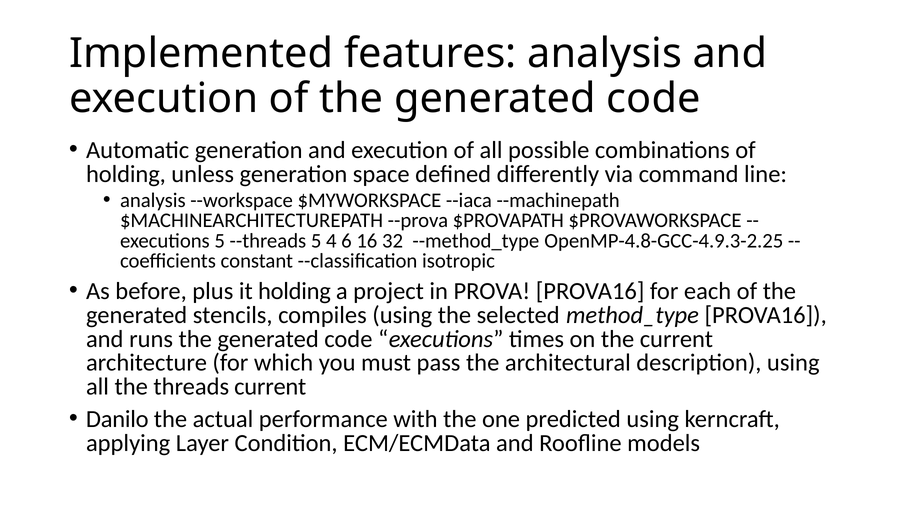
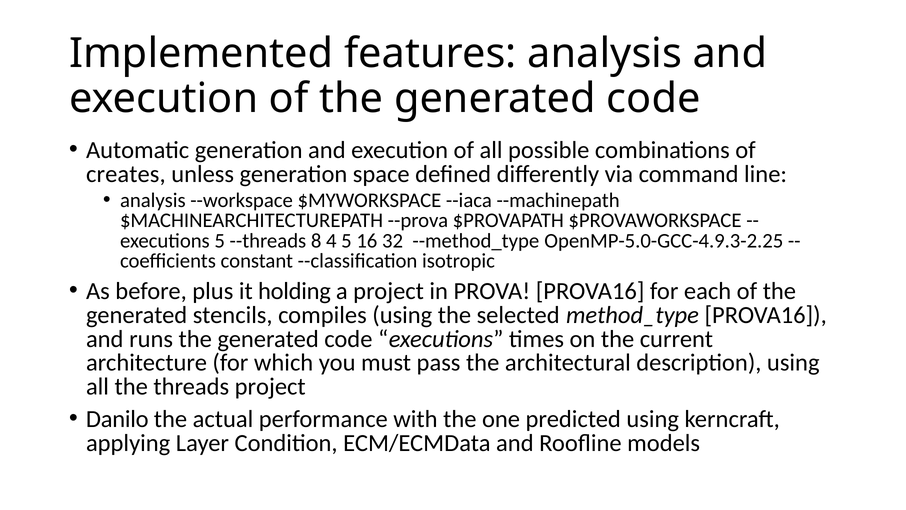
holding: holding -> creates (126, 174)
--threads 5: 5 -> 8 (316, 241)
4 6: 6 -> 5 (346, 241)
OpenMP-4.8-GCC-4.9.3-2.25: OpenMP-4.8-GCC-4.9.3-2.25 -> OpenMP-5.0-GCC-4.9.3-2.25 (664, 241)
threads current: current -> project (270, 386)
